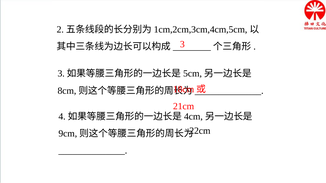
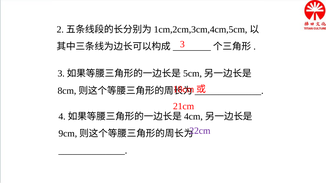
22cm colour: black -> purple (200, 131)
